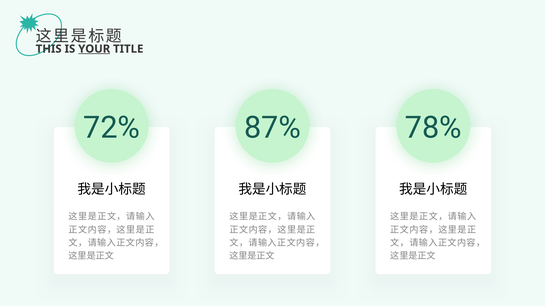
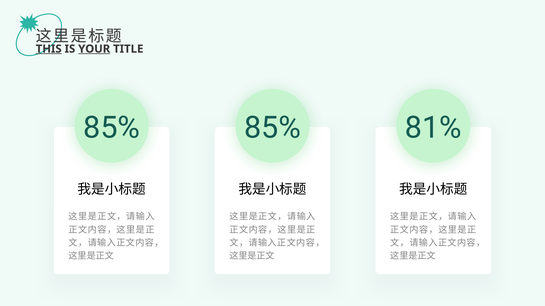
THIS underline: none -> present (49, 49)
72%: 72% -> 85% (112, 128)
87%: 87% -> 85% (272, 128)
78%: 78% -> 81% (433, 128)
